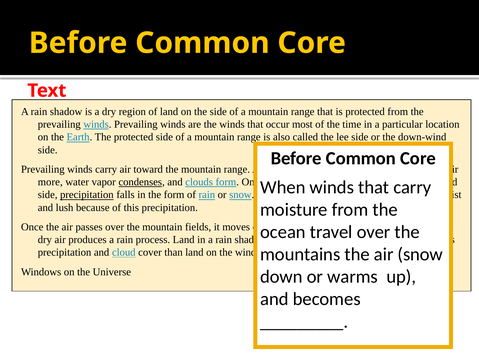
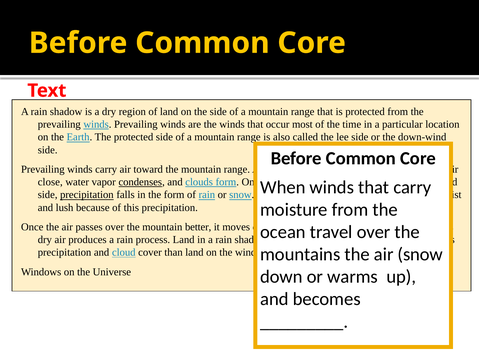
more: more -> close (50, 182)
fields: fields -> better (198, 227)
